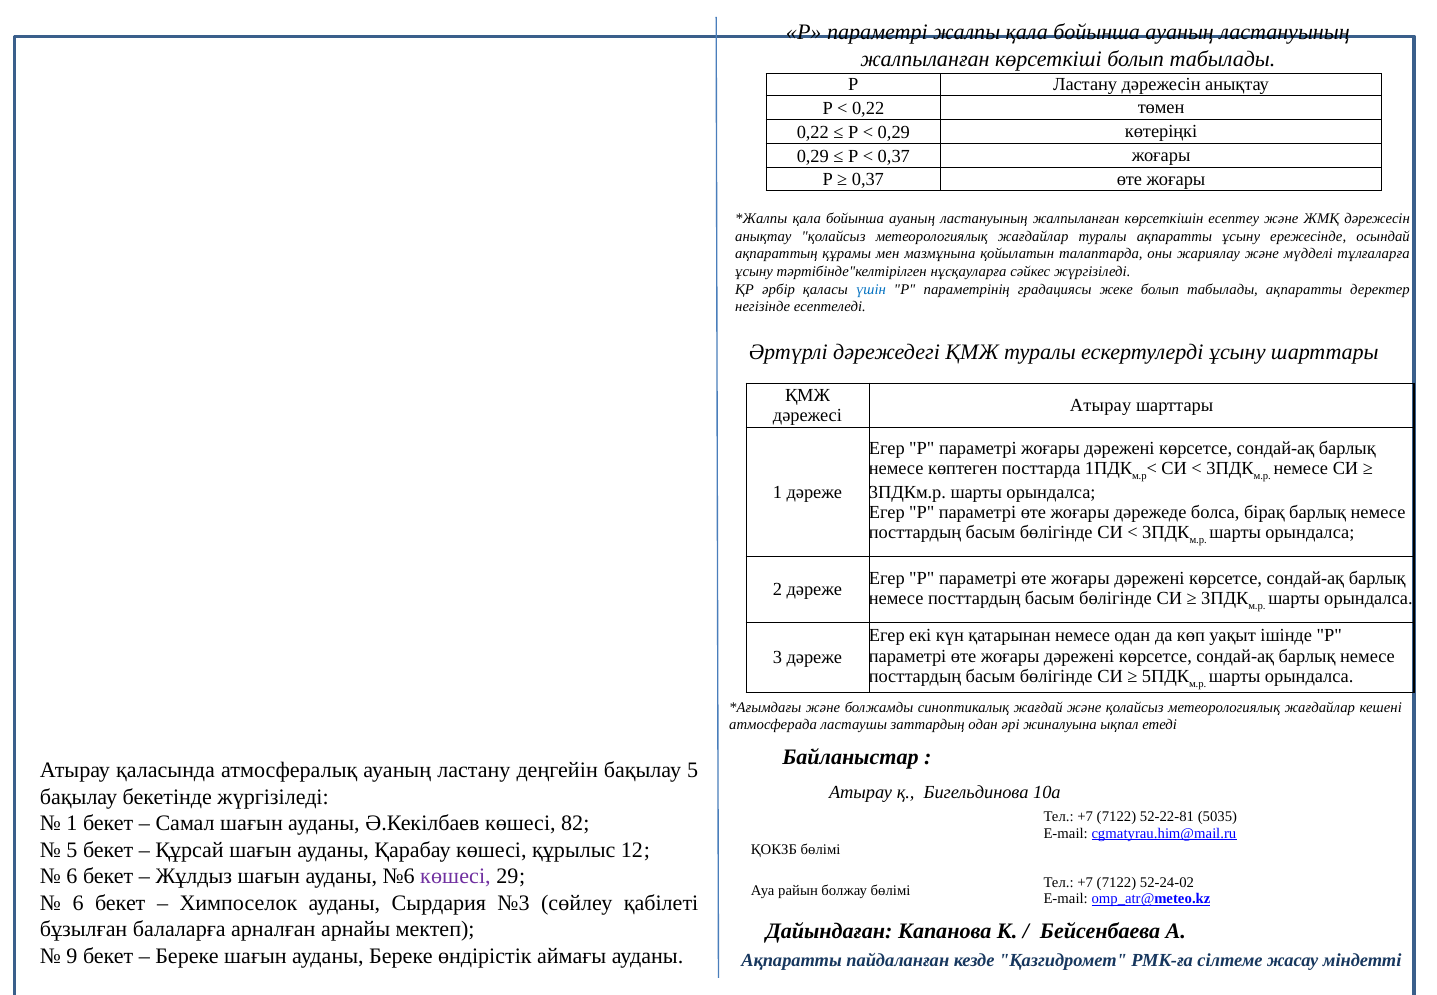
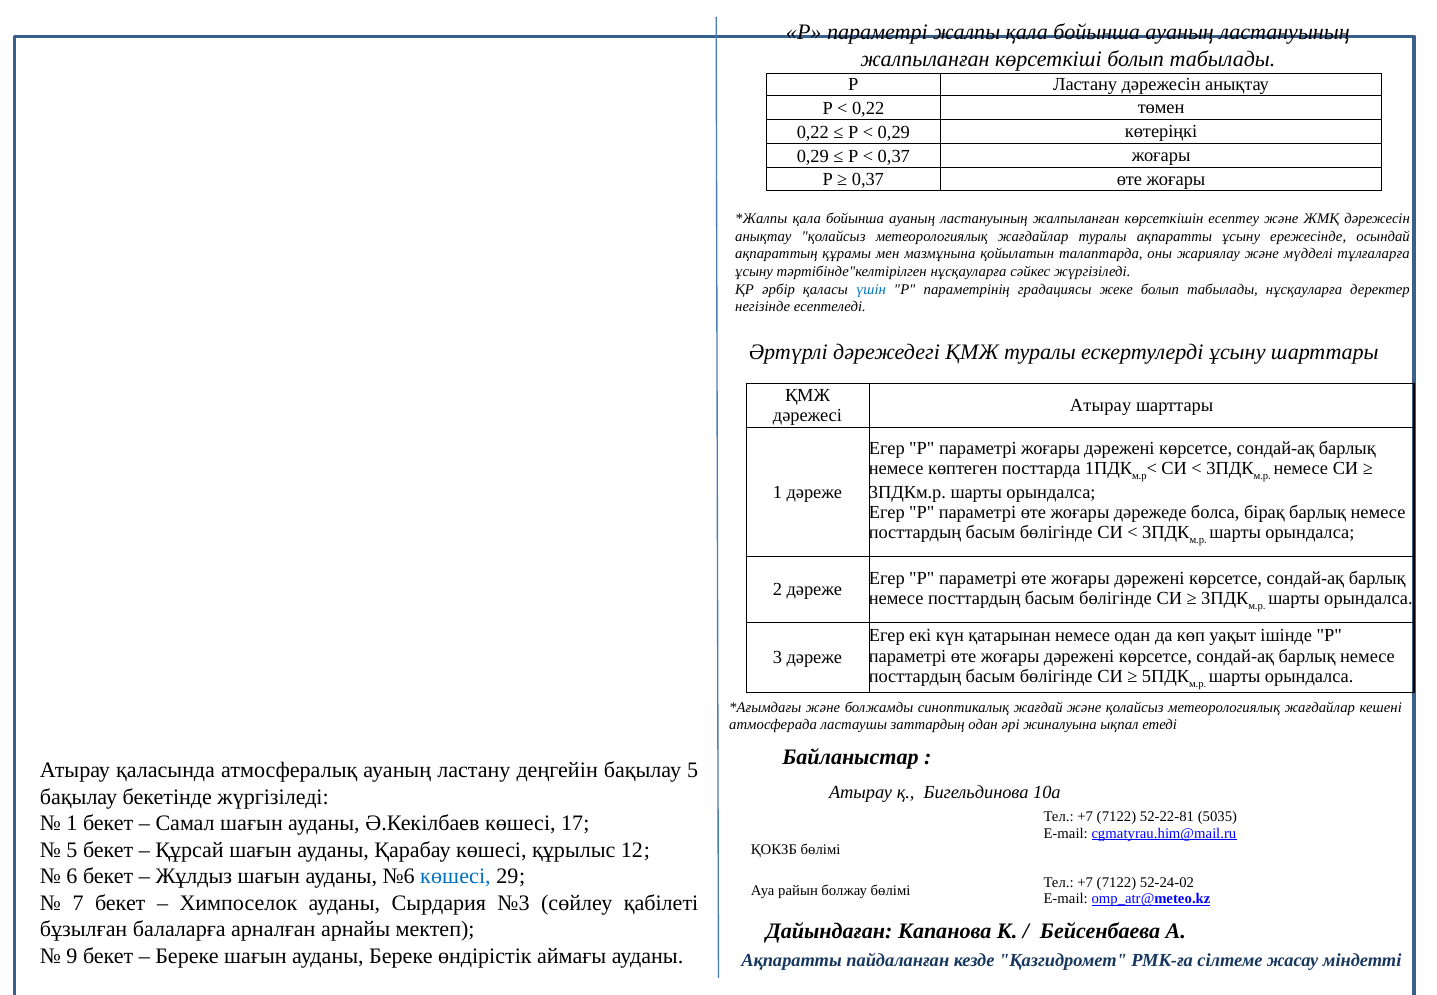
табылады ақпаратты: ақпаратты -> нұсқауларға (1304, 289)
82: 82 -> 17 (575, 823)
көшесі colour: purple -> blue (455, 876)
6: 6 -> 7 (78, 903)
